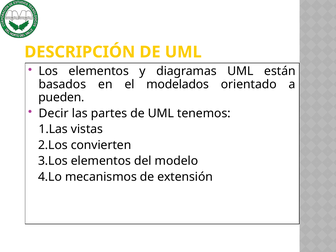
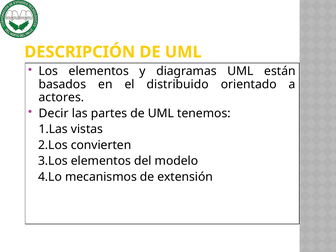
modelados: modelados -> distribuido (178, 84)
pueden: pueden -> actores (61, 97)
